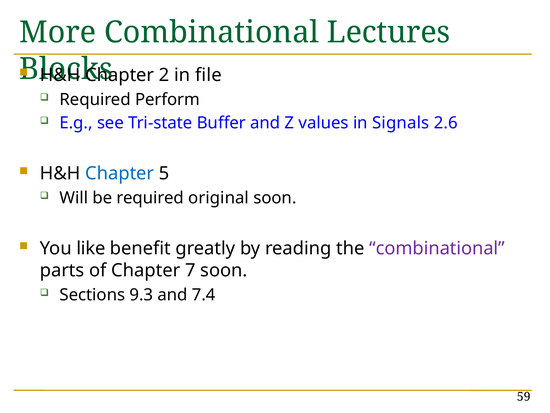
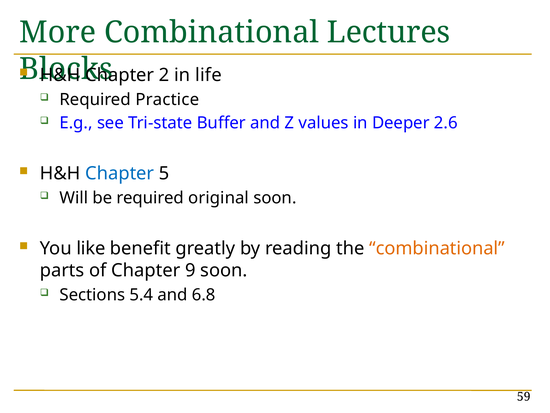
file: file -> life (208, 75)
Perform: Perform -> Practice (167, 99)
Signals: Signals -> Deeper (401, 123)
combinational colour: purple -> orange (437, 248)
7: 7 -> 9 (190, 270)
9.3: 9.3 -> 5.4 (141, 295)
7.4: 7.4 -> 6.8 (204, 295)
